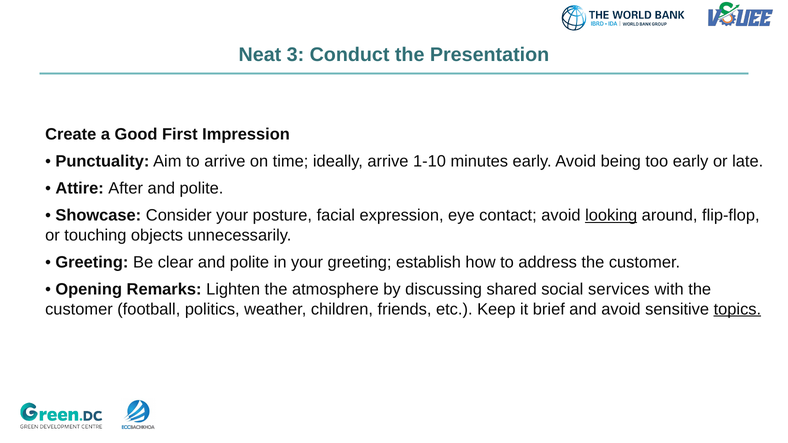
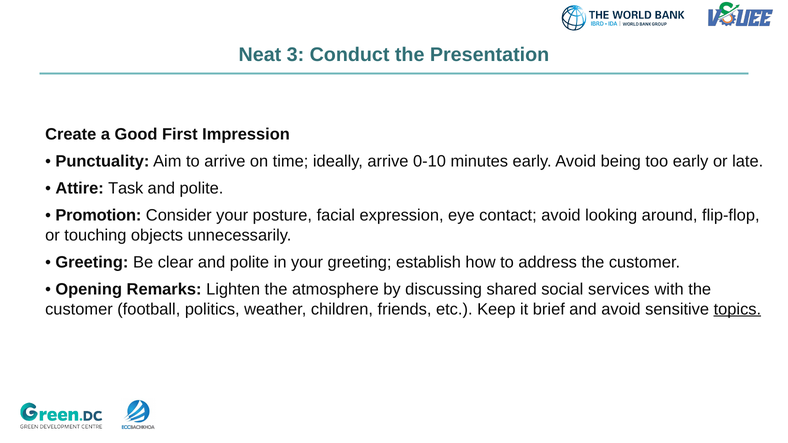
1-10: 1-10 -> 0-10 (430, 161)
After: After -> Task (126, 189)
Showcase: Showcase -> Promotion (98, 216)
looking underline: present -> none (611, 216)
